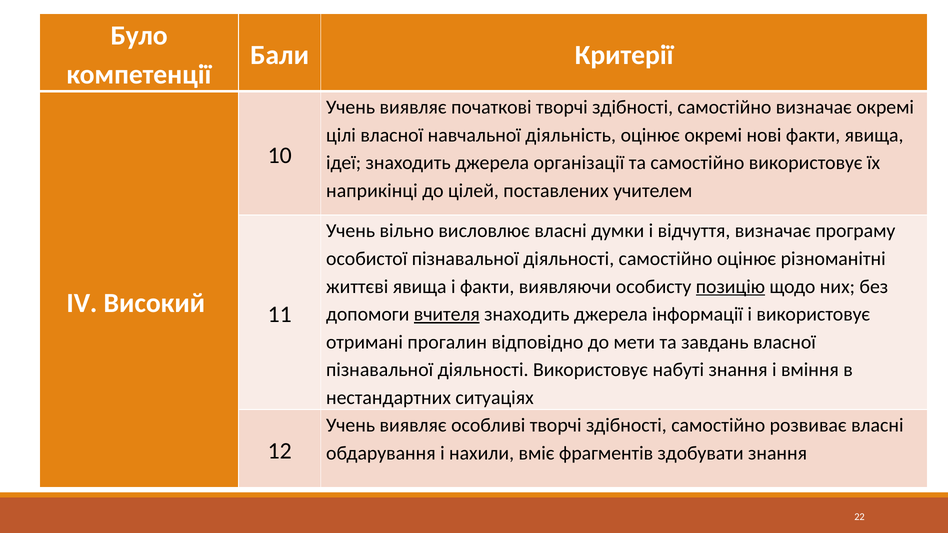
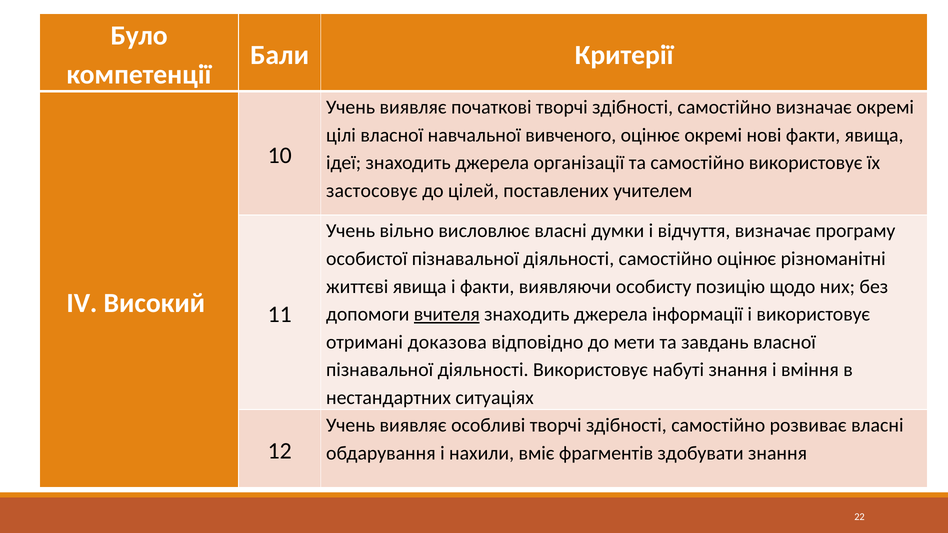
діяльність: діяльність -> вивченого (571, 135)
наприкінці: наприкінці -> застосовує (372, 191)
позицію underline: present -> none (730, 287)
прогалин: прогалин -> доказова (447, 342)
